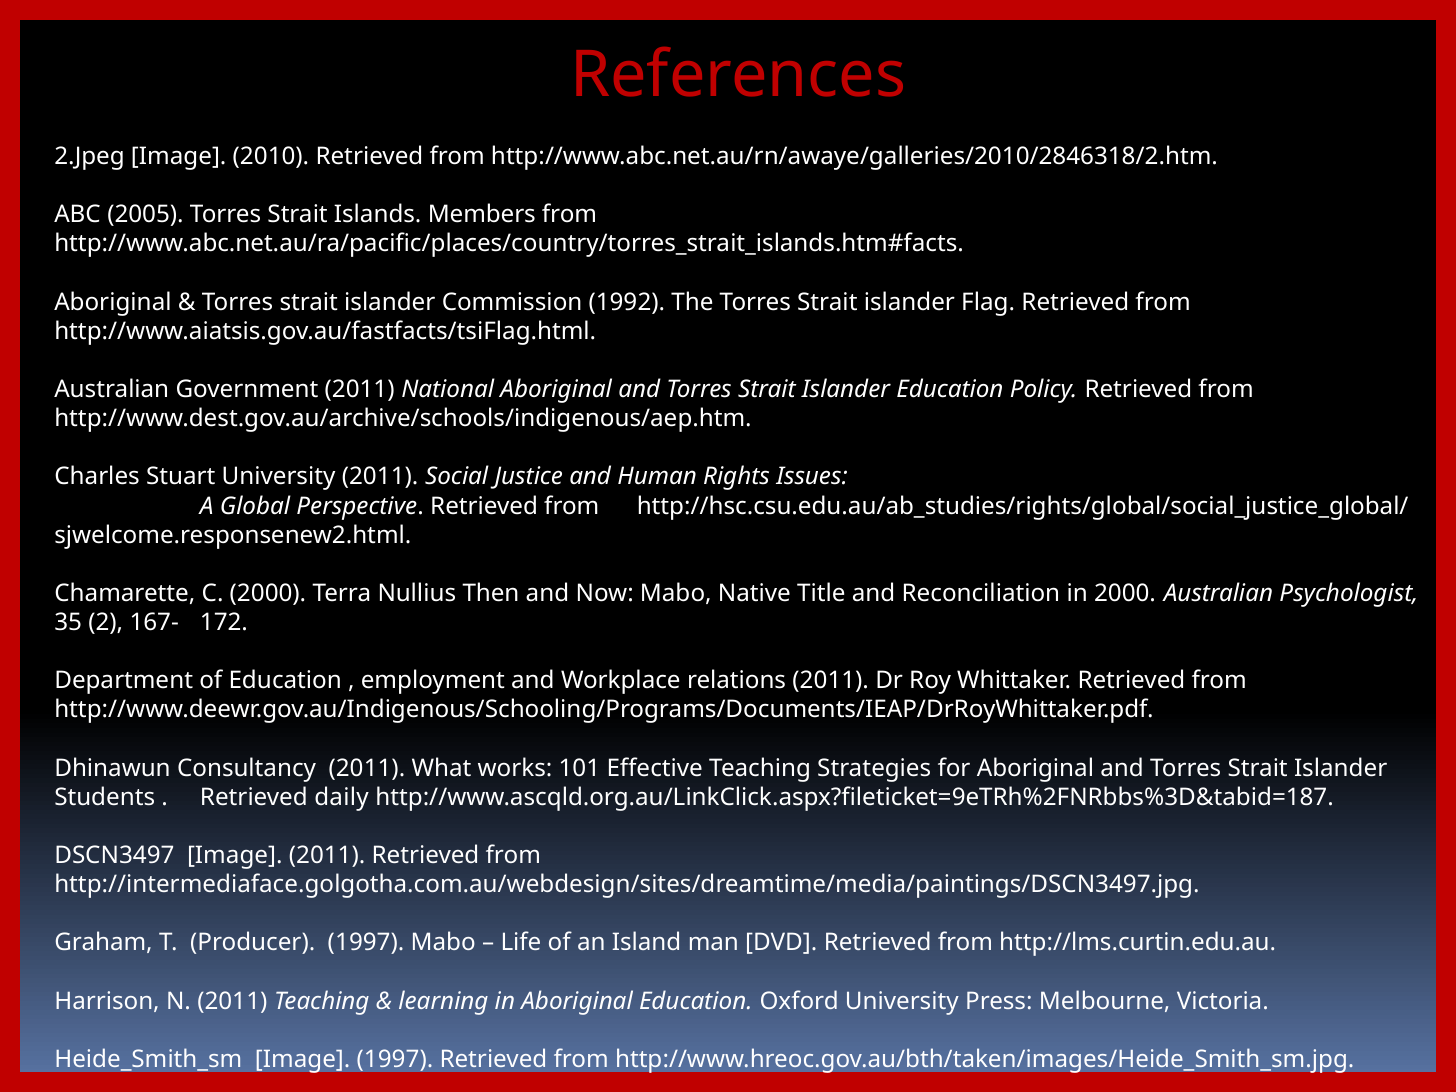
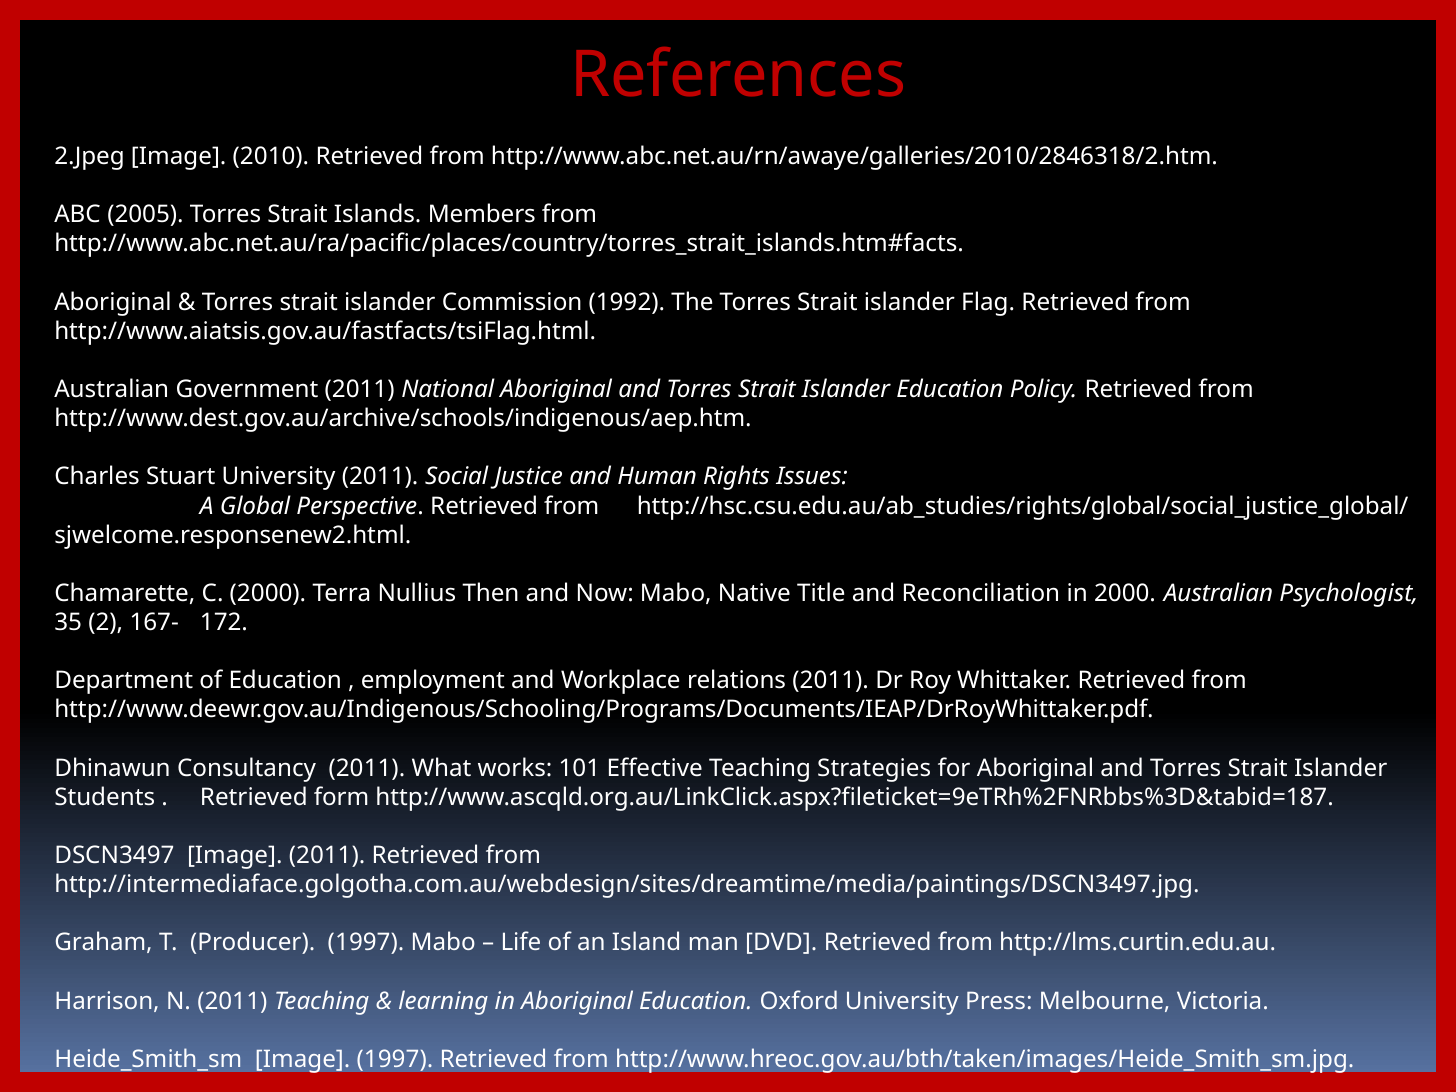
daily: daily -> form (342, 797)
